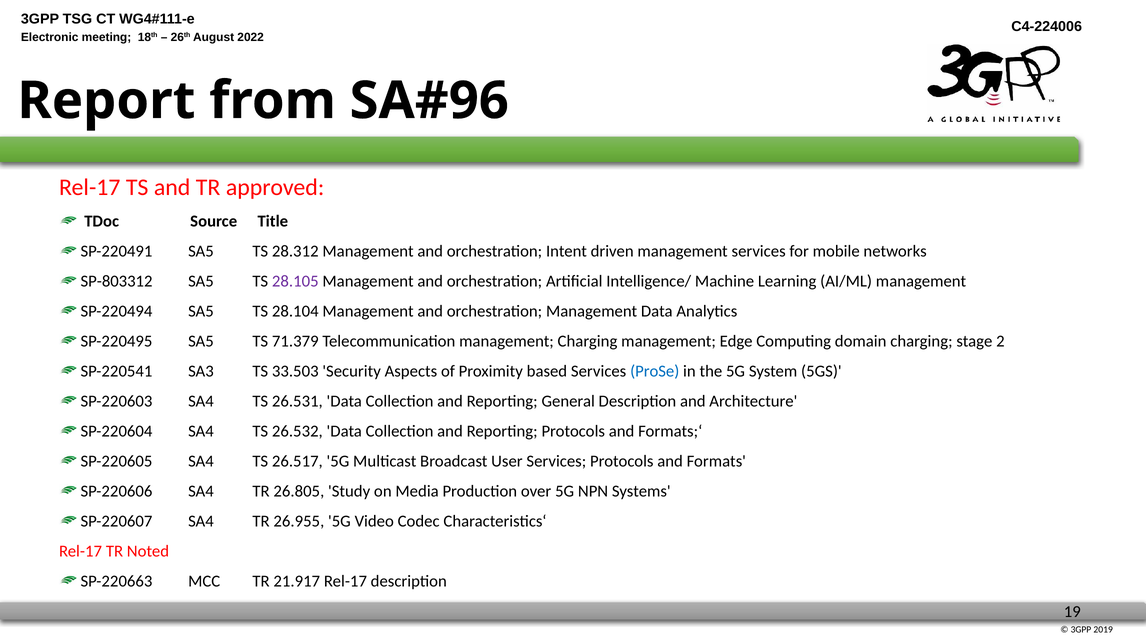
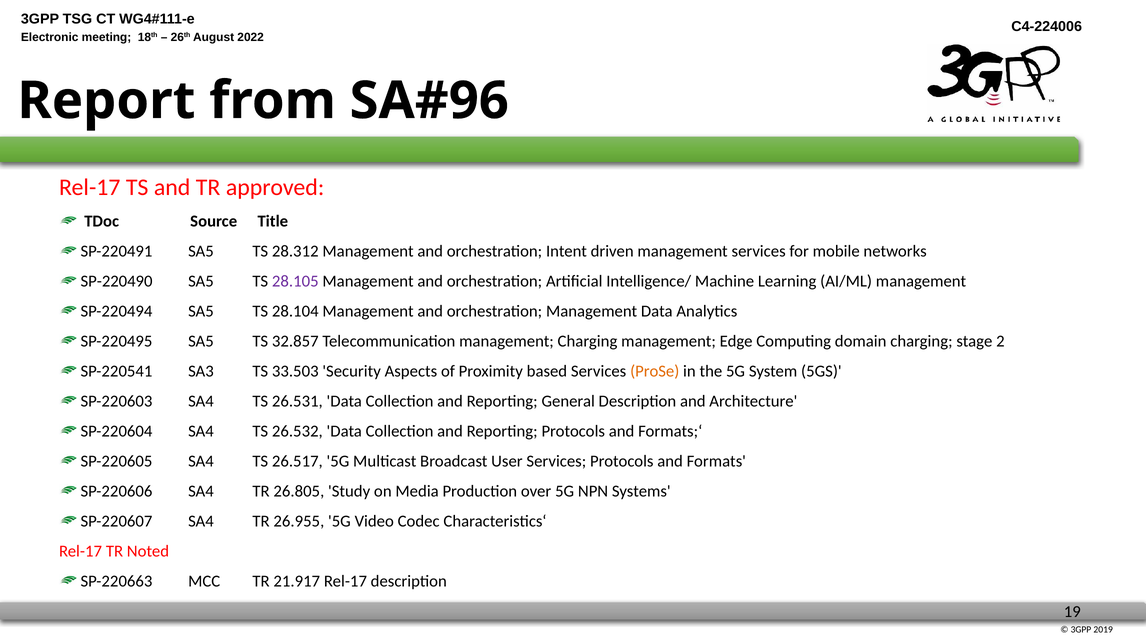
SP-803312: SP-803312 -> SP-220490 (117, 282)
71.379: 71.379 -> 32.857 (295, 342)
ProSe colour: blue -> orange (655, 372)
